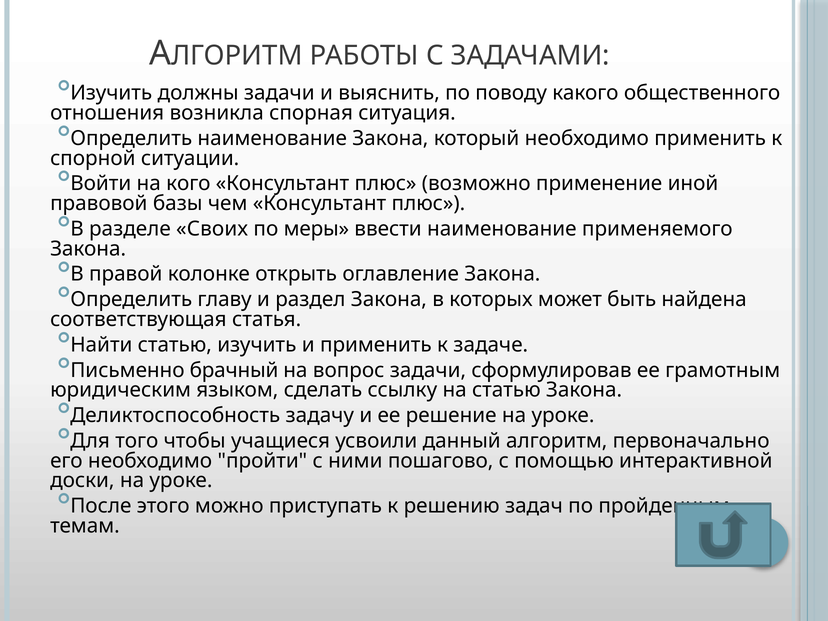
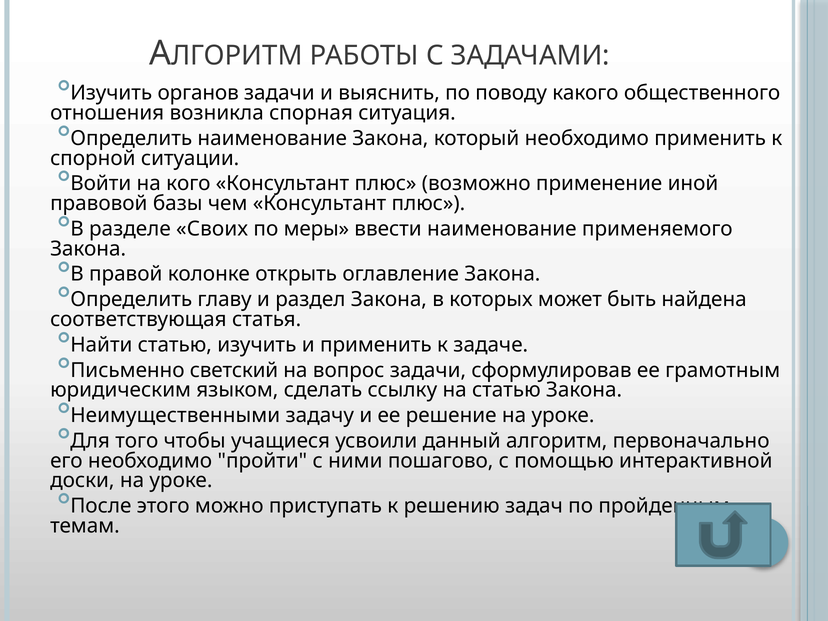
должны: должны -> органов (198, 93)
брачный: брачный -> светский (234, 370)
Деликтоспособность: Деликтоспособность -> Неимущественными (175, 415)
